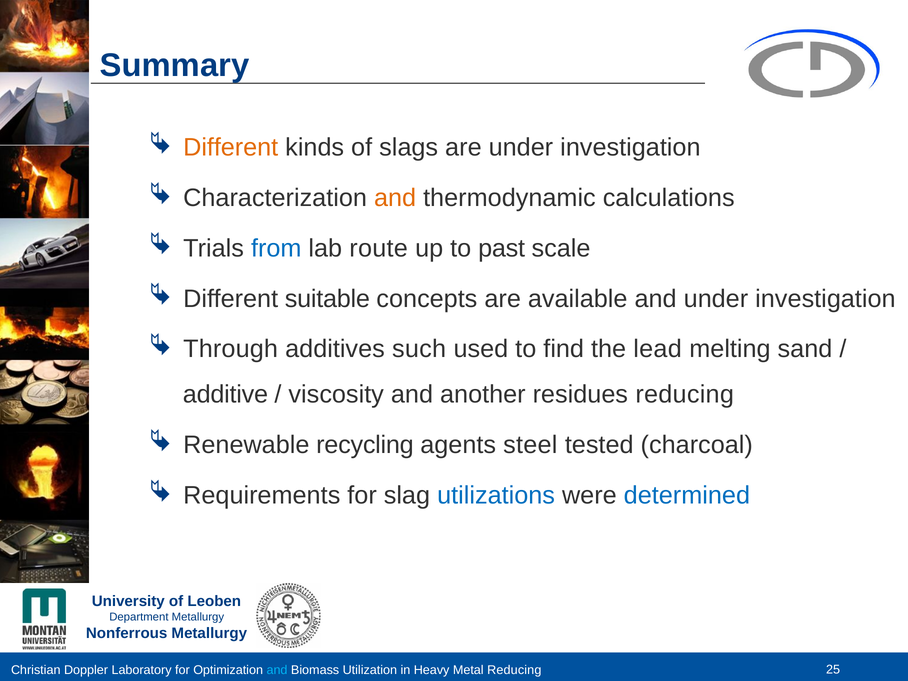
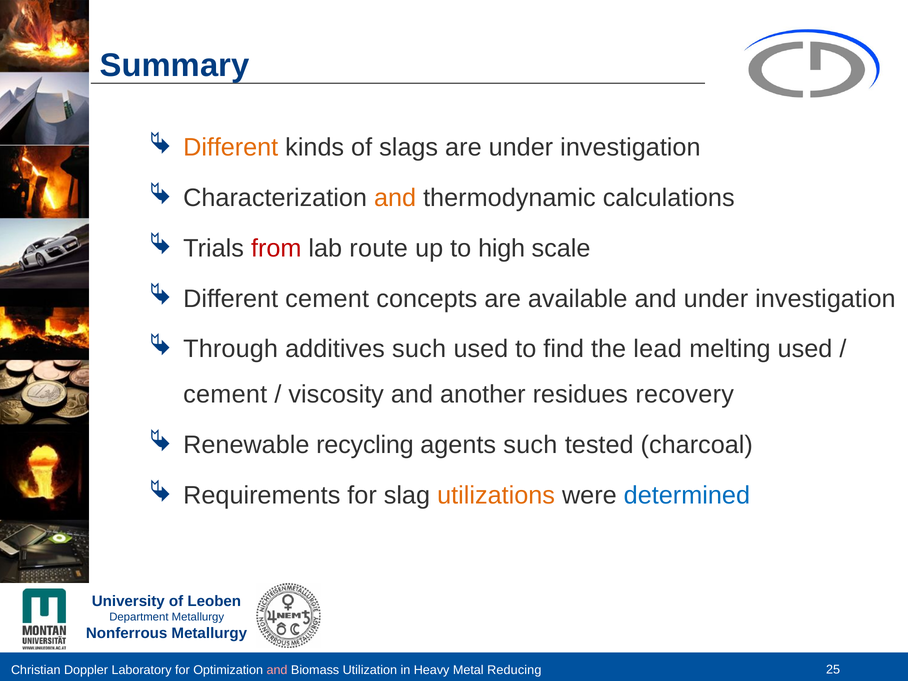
from colour: blue -> red (276, 248)
past: past -> high (502, 248)
Different suitable: suitable -> cement (327, 299)
melting sand: sand -> used (805, 349)
additive: additive -> cement (225, 395)
residues reducing: reducing -> recovery (685, 395)
agents steel: steel -> such (530, 445)
utilizations colour: blue -> orange (496, 495)
and colour: light blue -> pink (277, 670)
